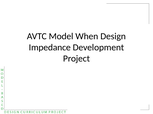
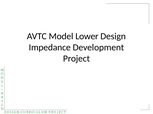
When: When -> Lower (87, 37)
